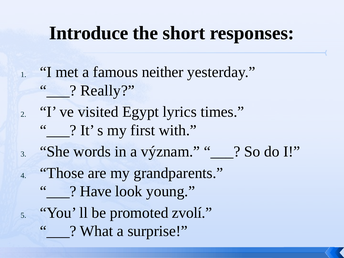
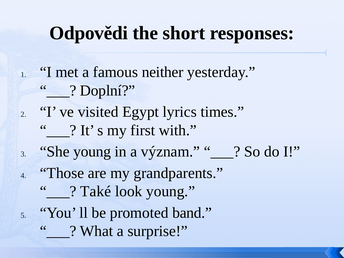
Introduce: Introduce -> Odpovědi (89, 33)
Really: Really -> Doplní (108, 90)
She words: words -> young (92, 152)
Have: Have -> Také (96, 191)
zvolí: zvolí -> band (192, 213)
